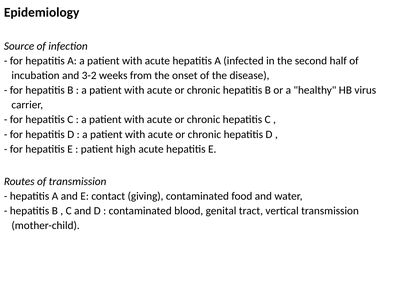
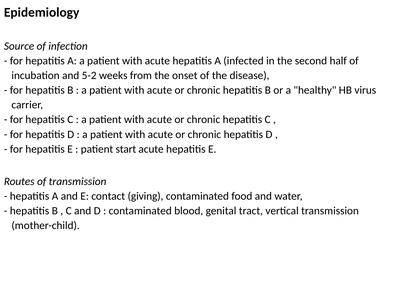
3-2: 3-2 -> 5-2 (89, 76)
high: high -> start (126, 149)
